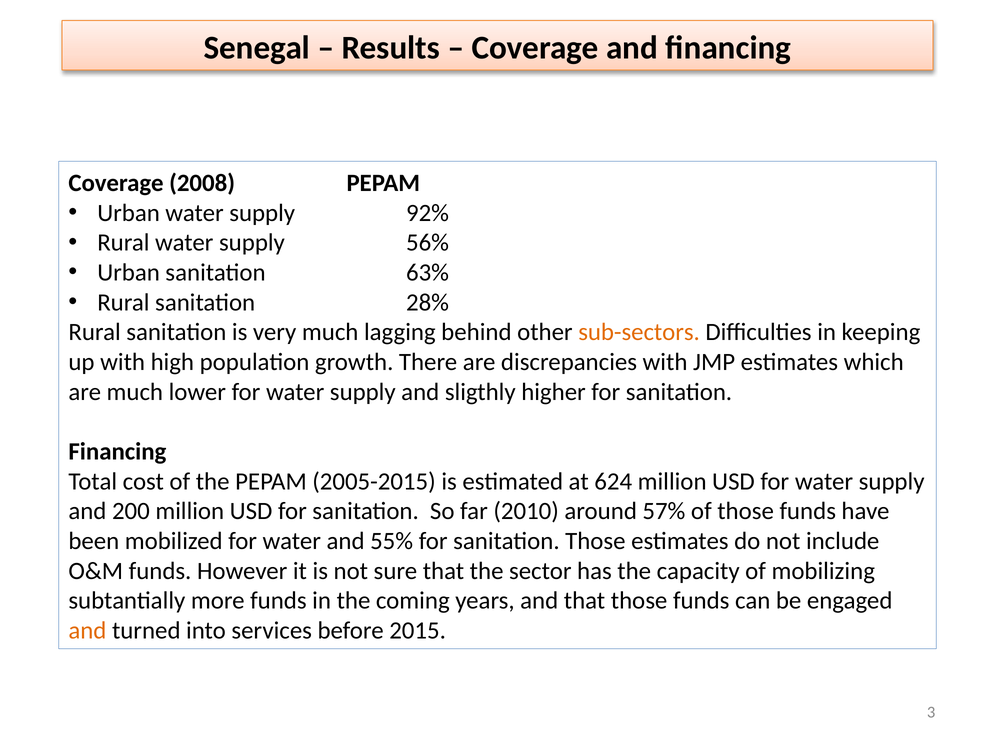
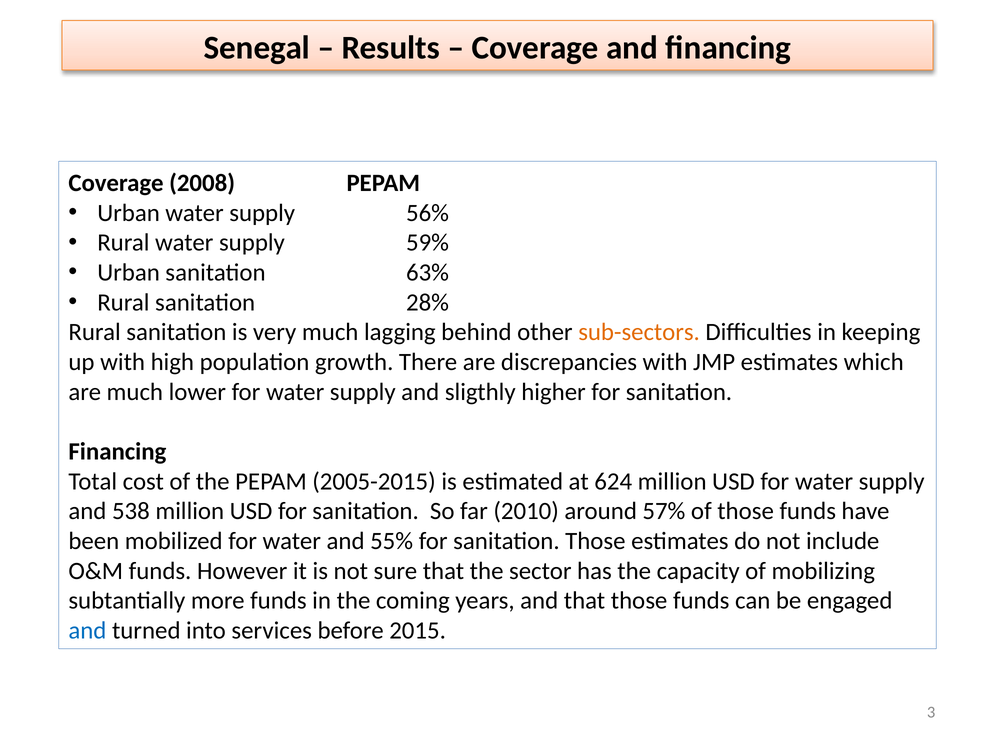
92%: 92% -> 56% (428, 213)
56%: 56% -> 59% (428, 243)
200: 200 -> 538 (131, 511)
and colour: orange -> blue (87, 631)
